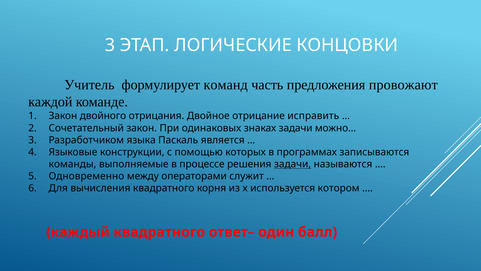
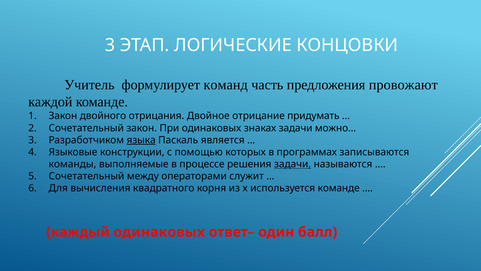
исправить: исправить -> придумать (313, 116)
языка underline: none -> present (141, 140)
Одновременно: Одновременно -> Сочетательный (86, 176)
используется котором: котором -> команде (339, 188)
каждый квадратного: квадратного -> одинаковых (159, 232)
